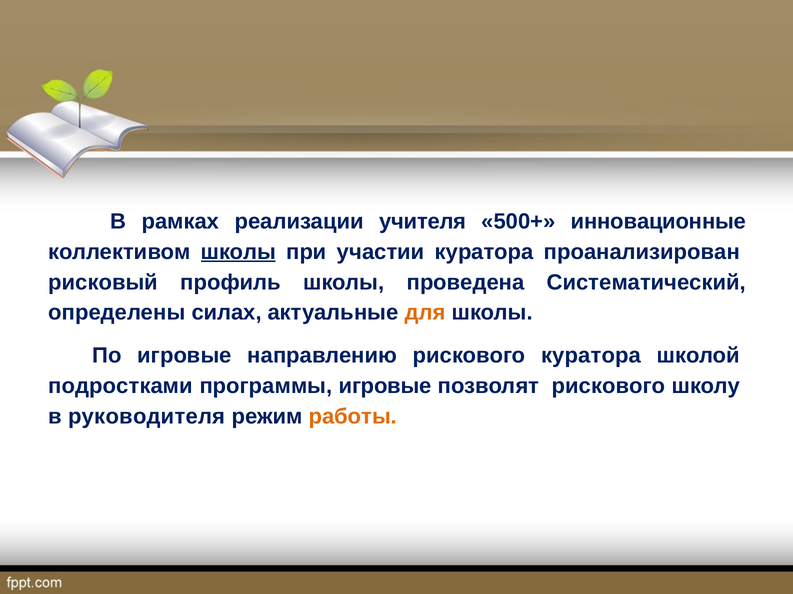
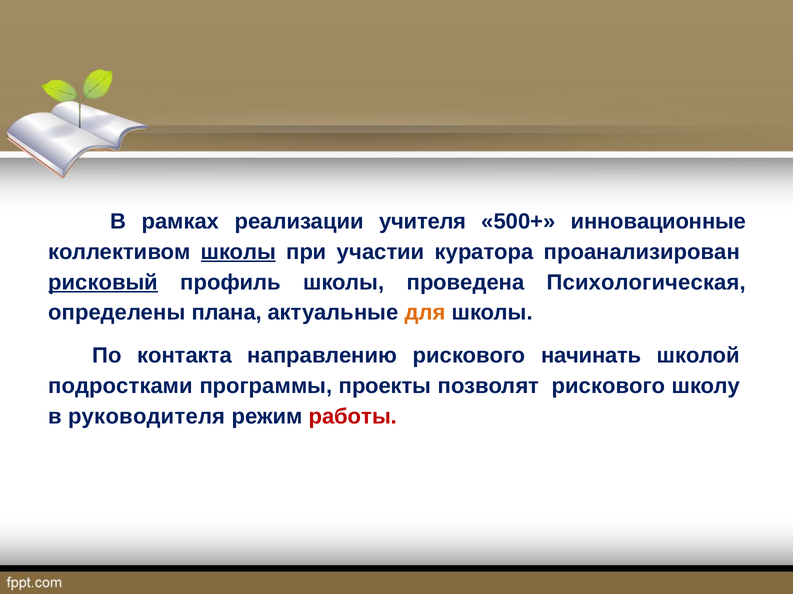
рисковый underline: none -> present (103, 283)
Систематический: Систематический -> Психологическая (646, 283)
силах: силах -> плана (227, 313)
По игровые: игровые -> контакта (185, 356)
рискового куратора: куратора -> начинать (591, 356)
программы игровые: игровые -> проекты (385, 387)
работы colour: orange -> red (353, 417)
